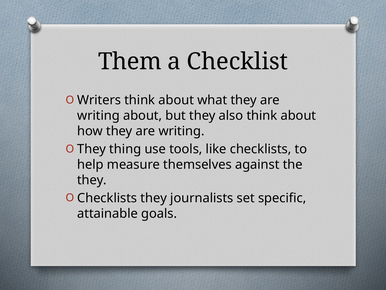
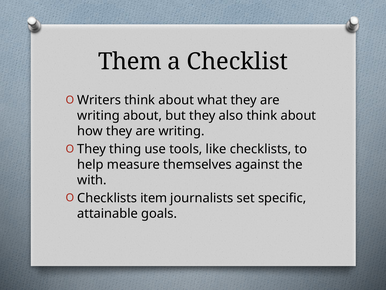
they: they -> with (92, 180)
Checklists they: they -> item (154, 198)
